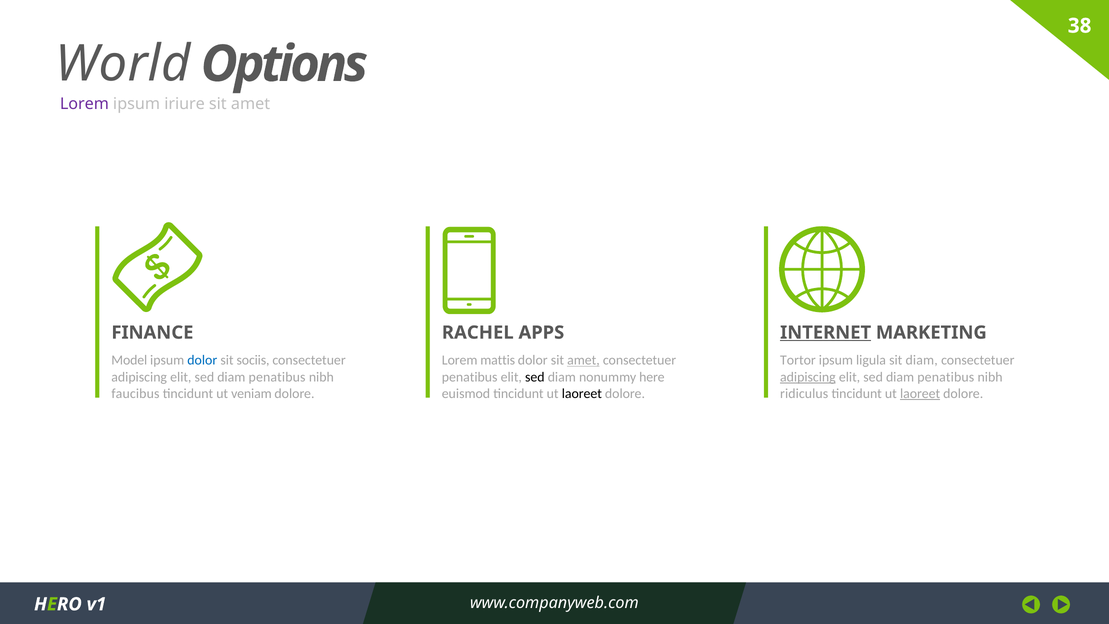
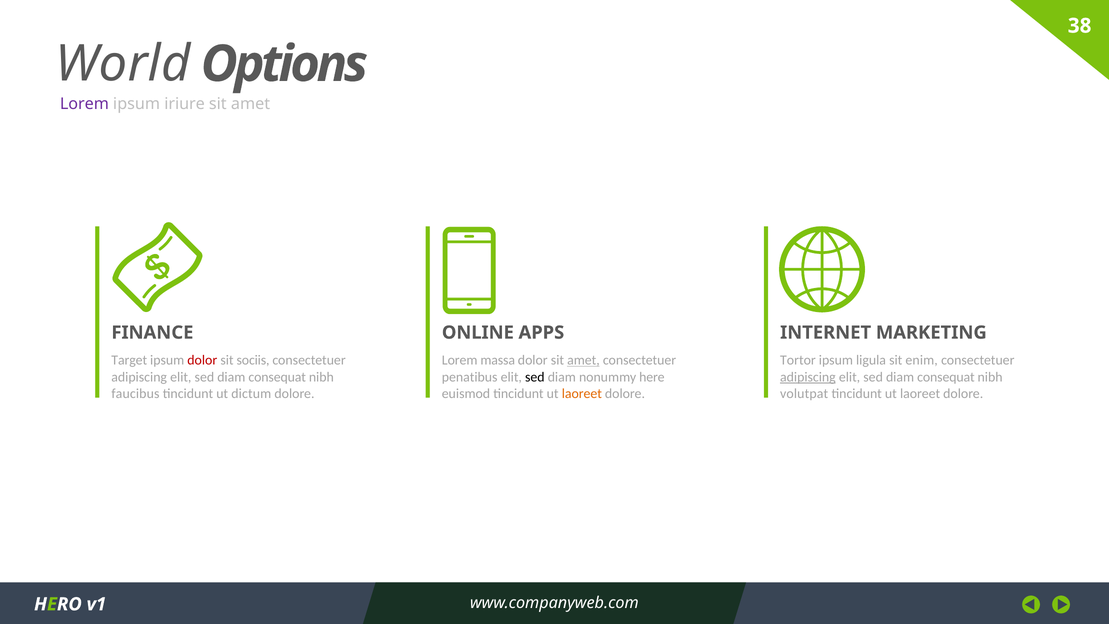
RACHEL: RACHEL -> ONLINE (478, 332)
INTERNET underline: present -> none (826, 332)
Model: Model -> Target (129, 360)
dolor colour: blue -> red (202, 360)
mattis: mattis -> massa (498, 360)
sit diam: diam -> enim (922, 360)
penatibus: penatibus -> consequat (277, 377)
penatibus: penatibus -> consequat (946, 377)
veniam: veniam -> dictum (251, 393)
laoreet colour: black -> orange (582, 393)
ridiculus: ridiculus -> volutpat (804, 393)
laoreet underline: present -> none (920, 393)
